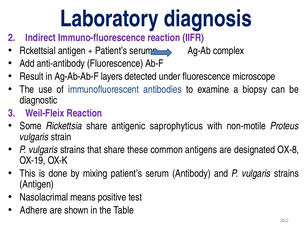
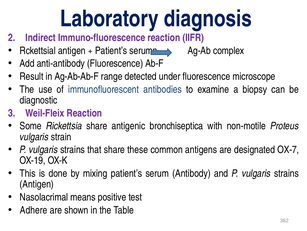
layers: layers -> range (112, 76)
saprophyticus: saprophyticus -> bronchiseptica (176, 126)
OX-8: OX-8 -> OX-7 (288, 149)
